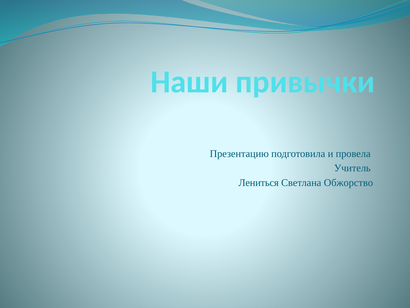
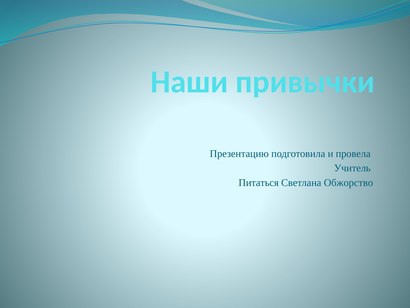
Лениться: Лениться -> Питаться (259, 182)
